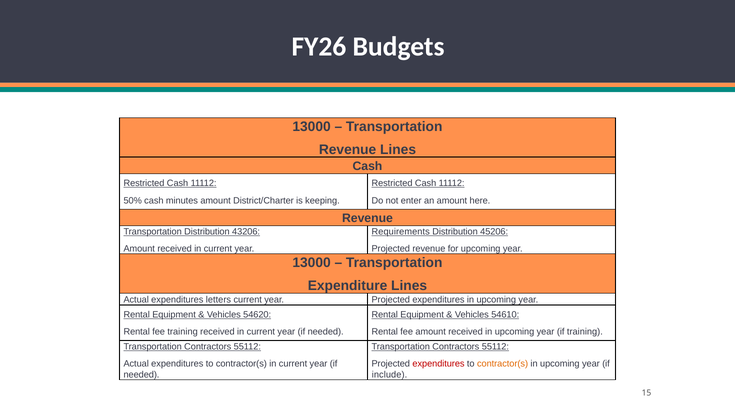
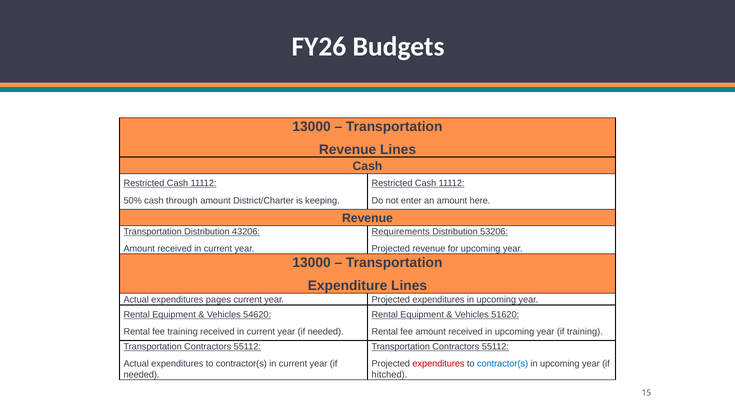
minutes: minutes -> through (182, 200)
45206: 45206 -> 53206 (494, 231)
letters: letters -> pages (218, 299)
54610: 54610 -> 51620 (505, 314)
contractor(s colour: orange -> blue (503, 363)
include: include -> hitched (389, 374)
